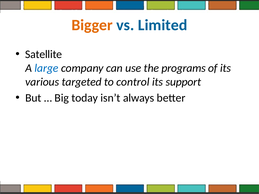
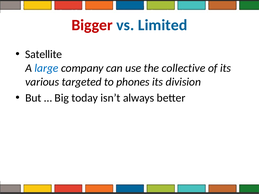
Bigger colour: orange -> red (92, 25)
programs: programs -> collective (184, 68)
control: control -> phones (133, 82)
support: support -> division (183, 82)
